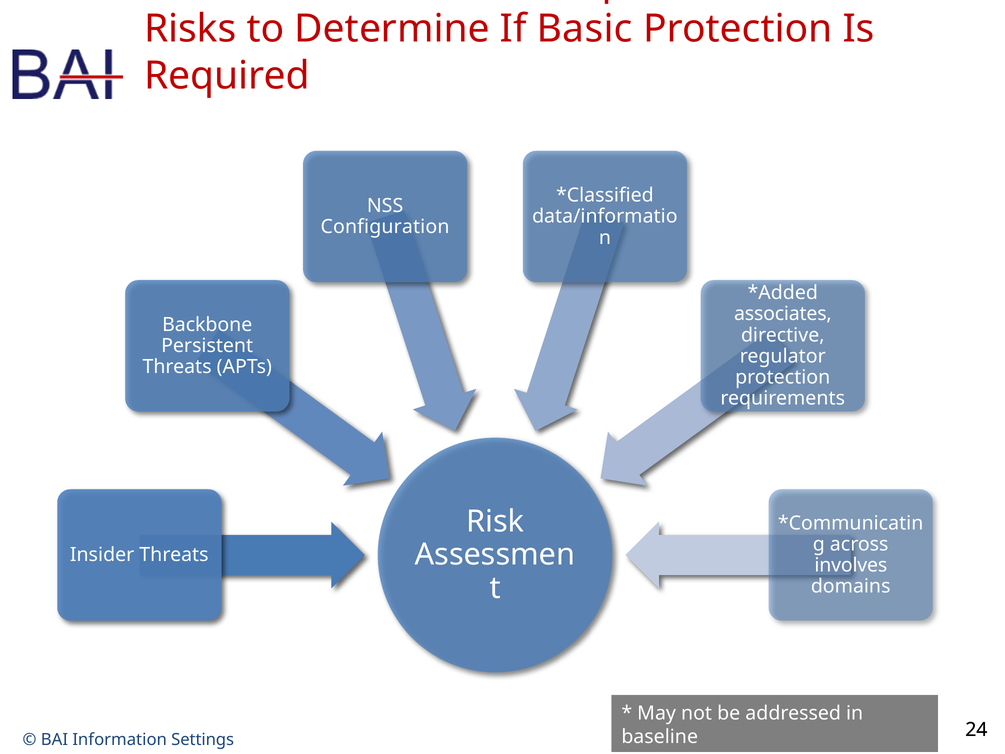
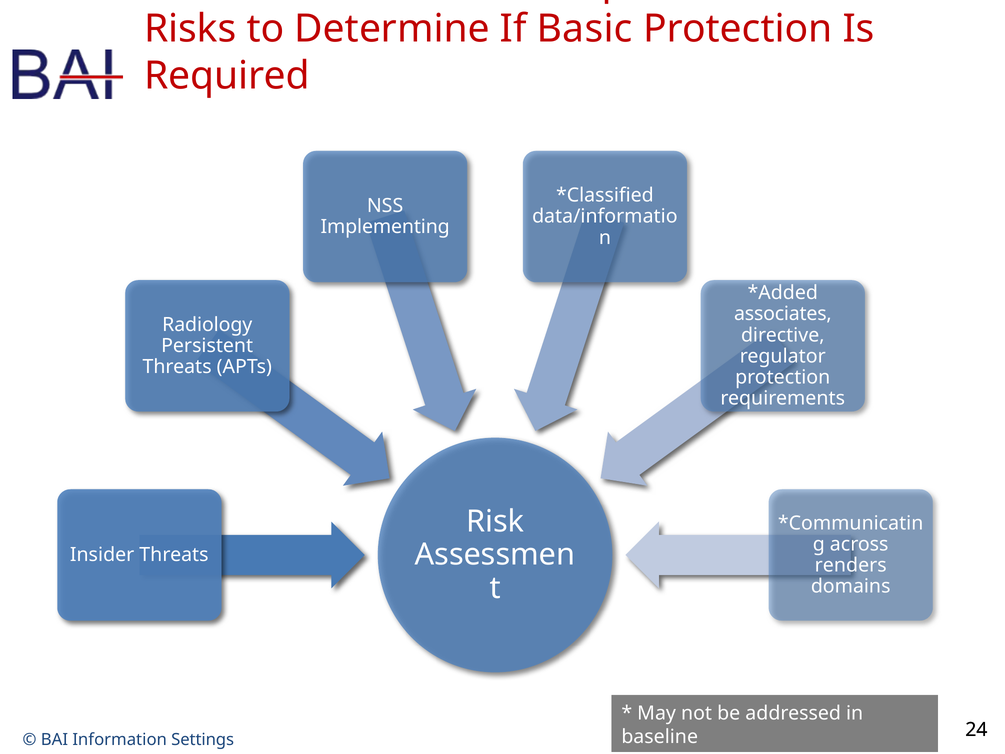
Configuration: Configuration -> Implementing (385, 227)
Backbone: Backbone -> Radiology (207, 324)
involves: involves -> renders (851, 565)
